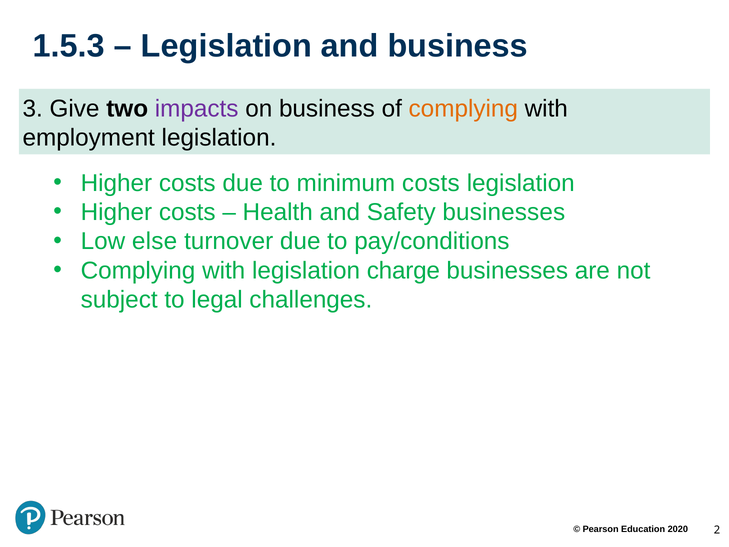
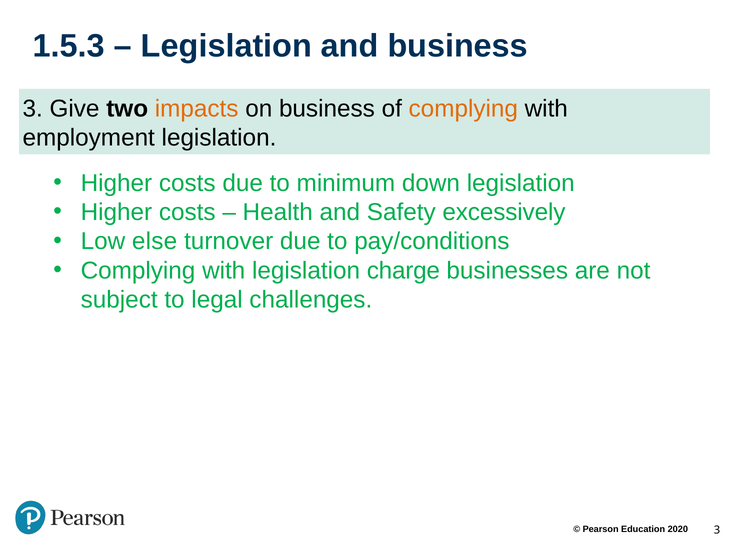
impacts colour: purple -> orange (197, 109)
minimum costs: costs -> down (431, 183)
Safety businesses: businesses -> excessively (504, 212)
2: 2 -> 3 (717, 530)
